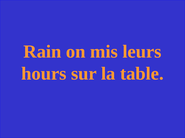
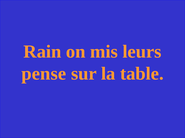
hours: hours -> pense (44, 74)
